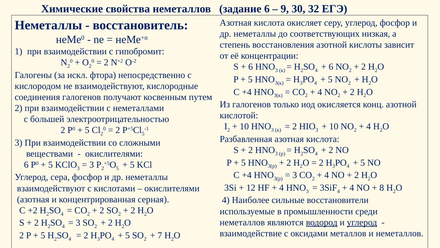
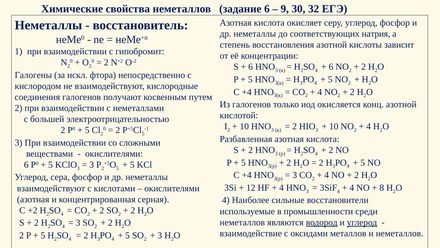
низкая: низкая -> натрия (376, 34)
7: 7 -> 3 (160, 235)
